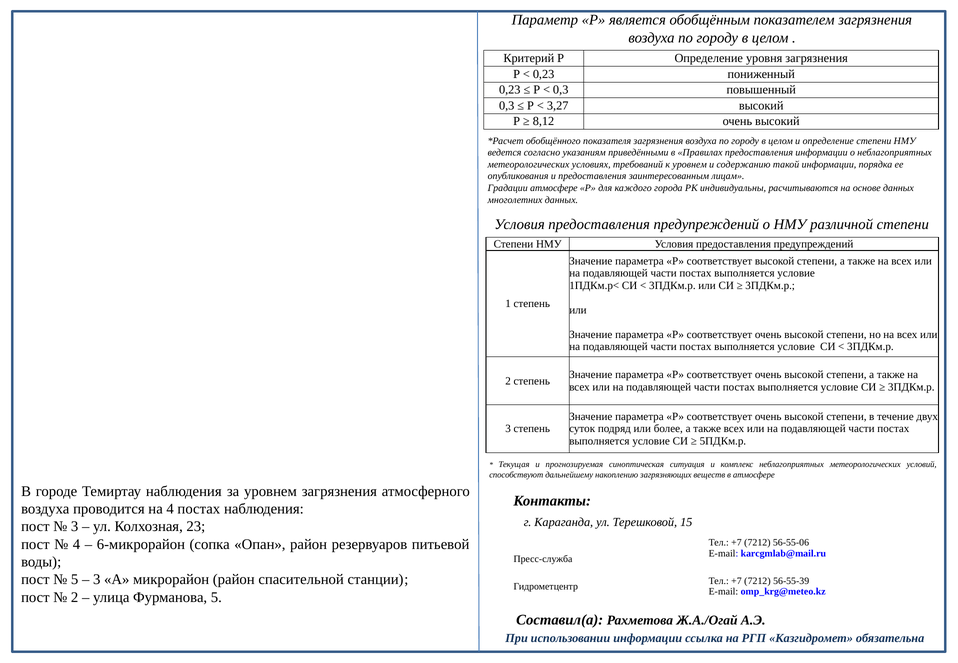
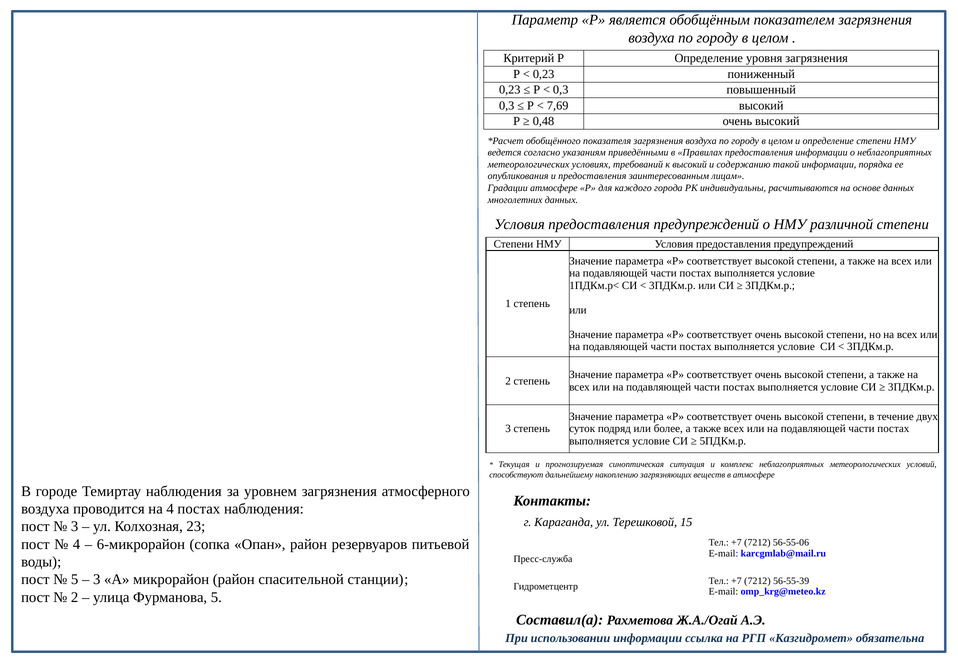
3,27: 3,27 -> 7,69 (558, 106)
8,12: 8,12 -> 0,48 (544, 121)
к уровнем: уровнем -> высокий (690, 165)
